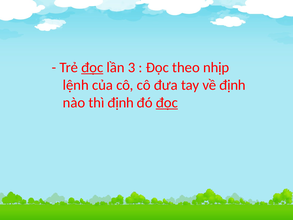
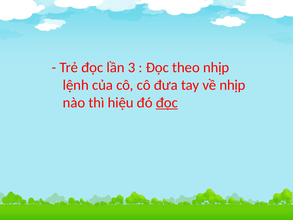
đọc underline: present -> none (92, 67)
về định: định -> nhịp (232, 85)
thì định: định -> hiệu (121, 103)
